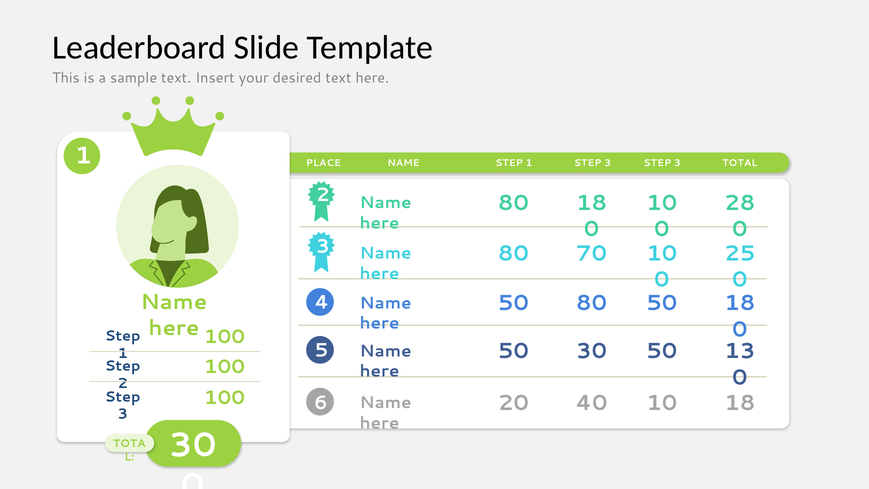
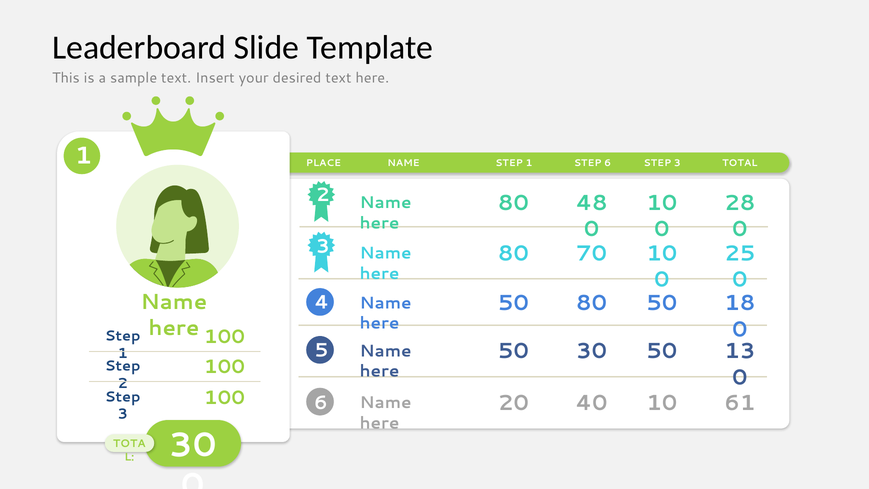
1 STEP 3: 3 -> 6 (608, 163)
80 18: 18 -> 48 (592, 203)
10 18: 18 -> 61 (740, 403)
